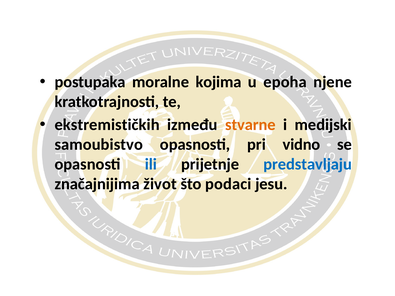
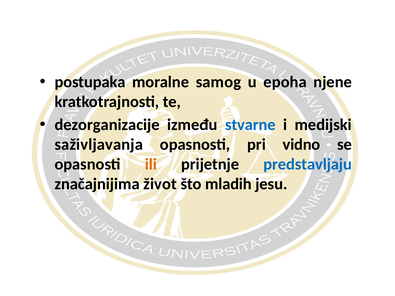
kojima: kojima -> samog (218, 82)
ekstremističkih: ekstremističkih -> dezorganizacije (107, 125)
stvarne colour: orange -> blue (250, 125)
samoubistvo: samoubistvo -> saživljavanja (99, 145)
ili colour: blue -> orange (151, 164)
podaci: podaci -> mladih (228, 184)
